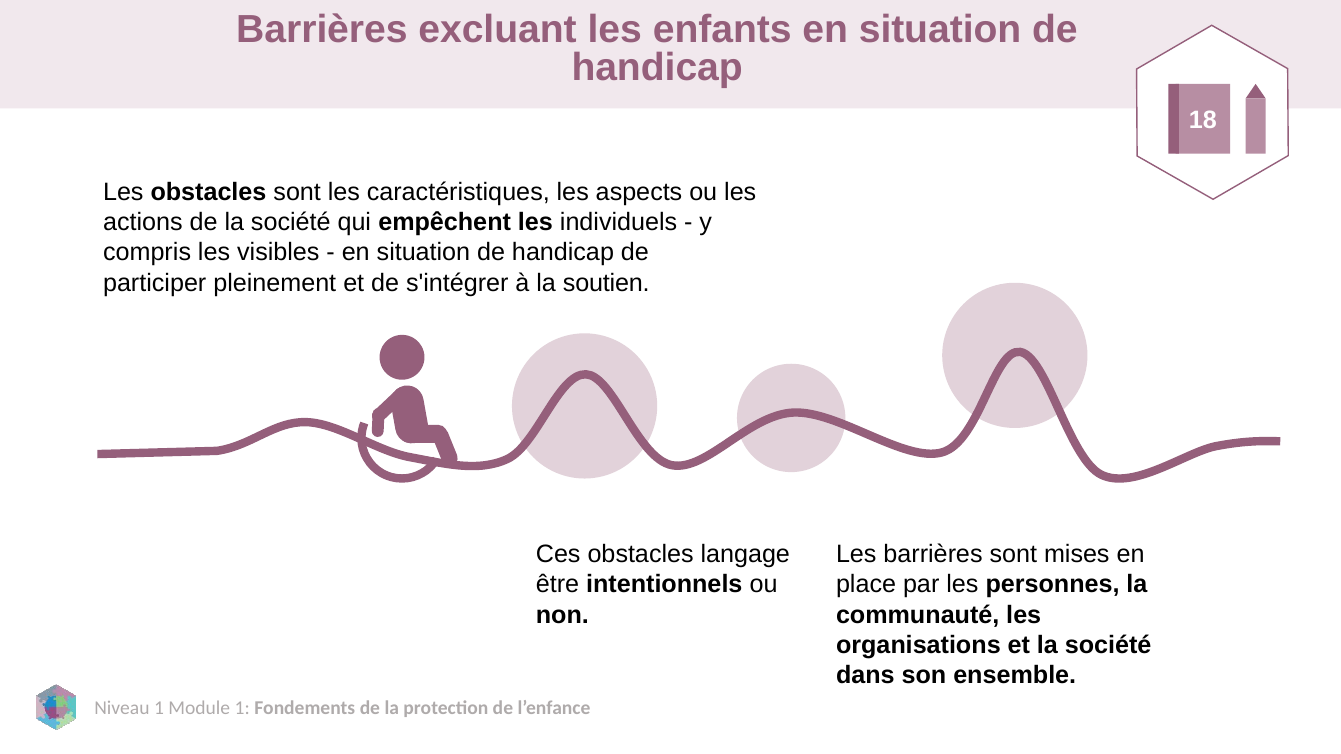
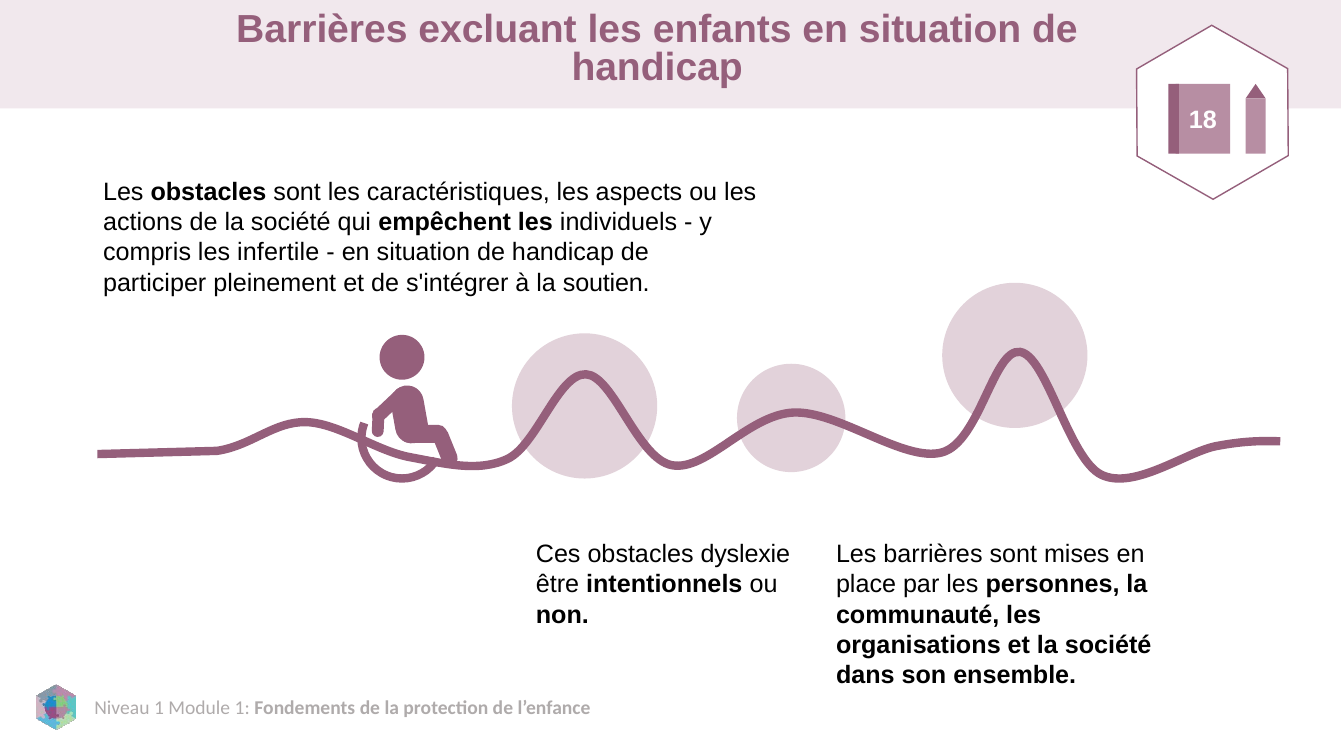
visibles: visibles -> infertile (278, 253)
langage: langage -> dyslexie (745, 555)
